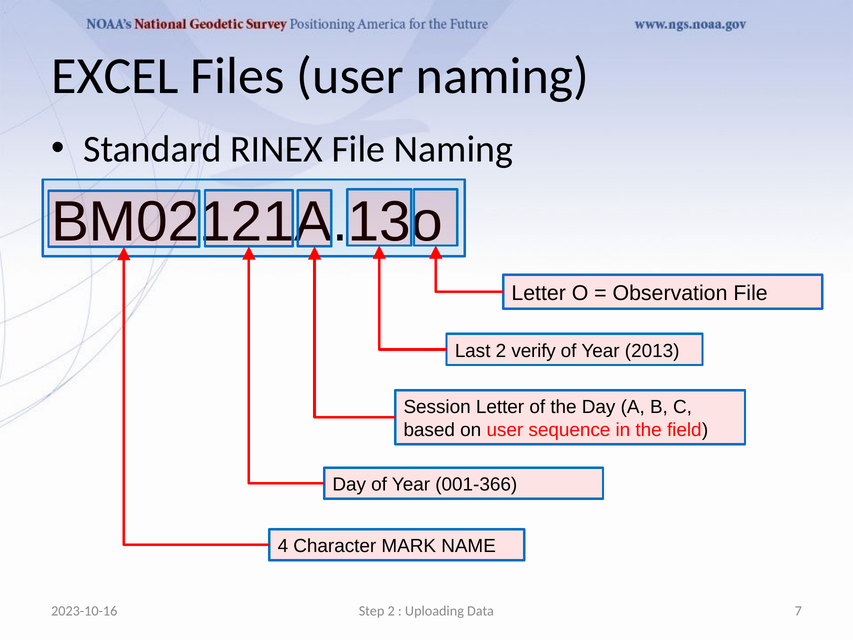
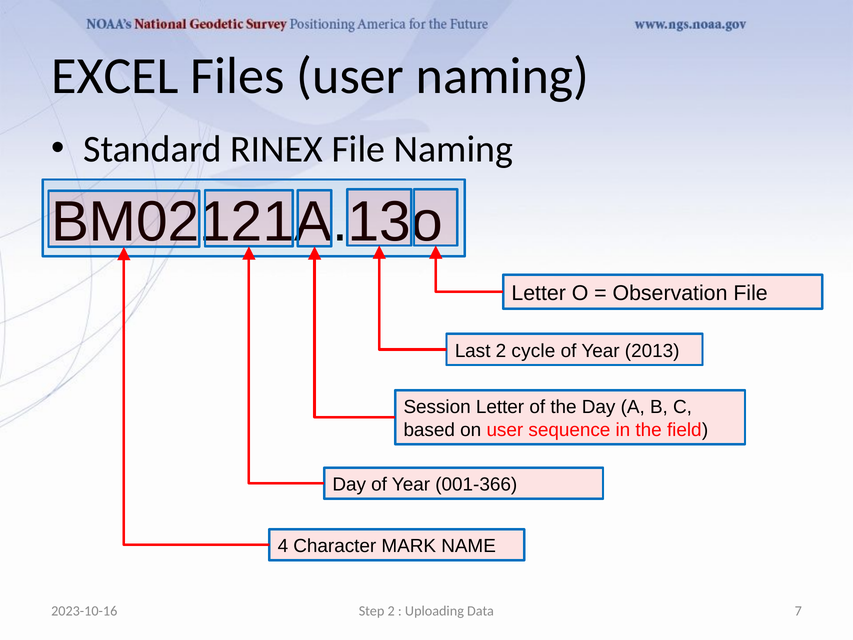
verify: verify -> cycle (533, 351)
